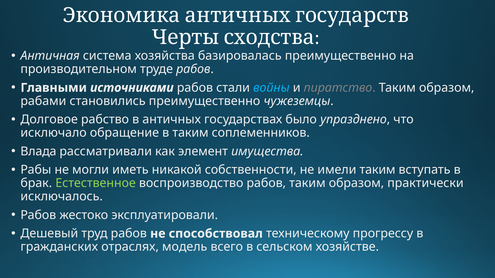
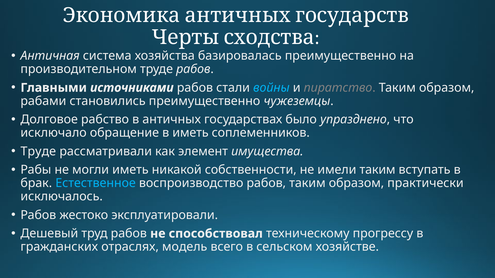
в таким: таким -> иметь (191, 133)
Влада: Влада -> Труде (38, 152)
Естественное colour: light green -> light blue (96, 183)
